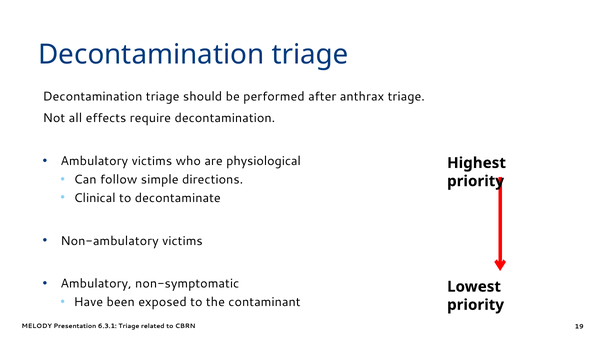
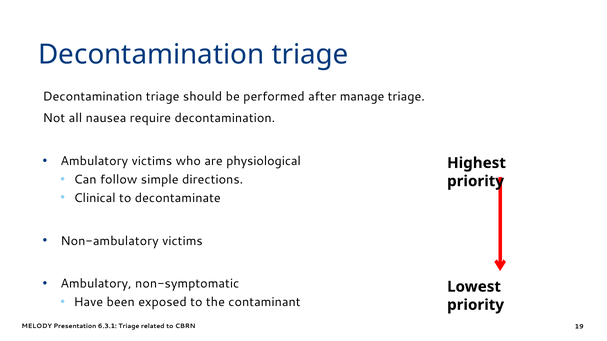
anthrax: anthrax -> manage (362, 97)
effects: effects -> nausea (106, 118)
